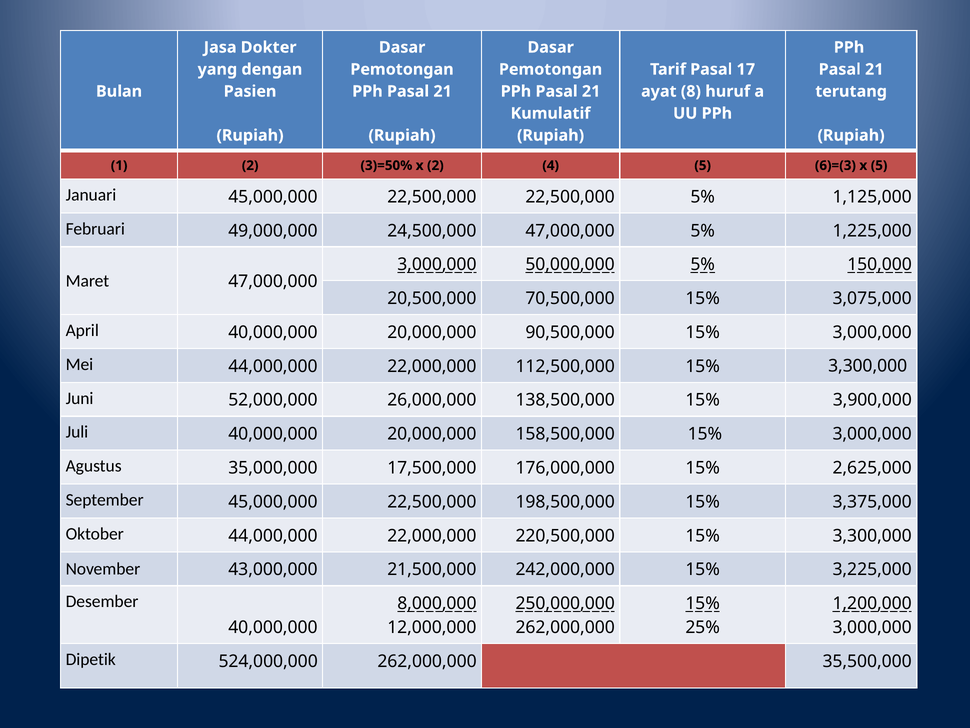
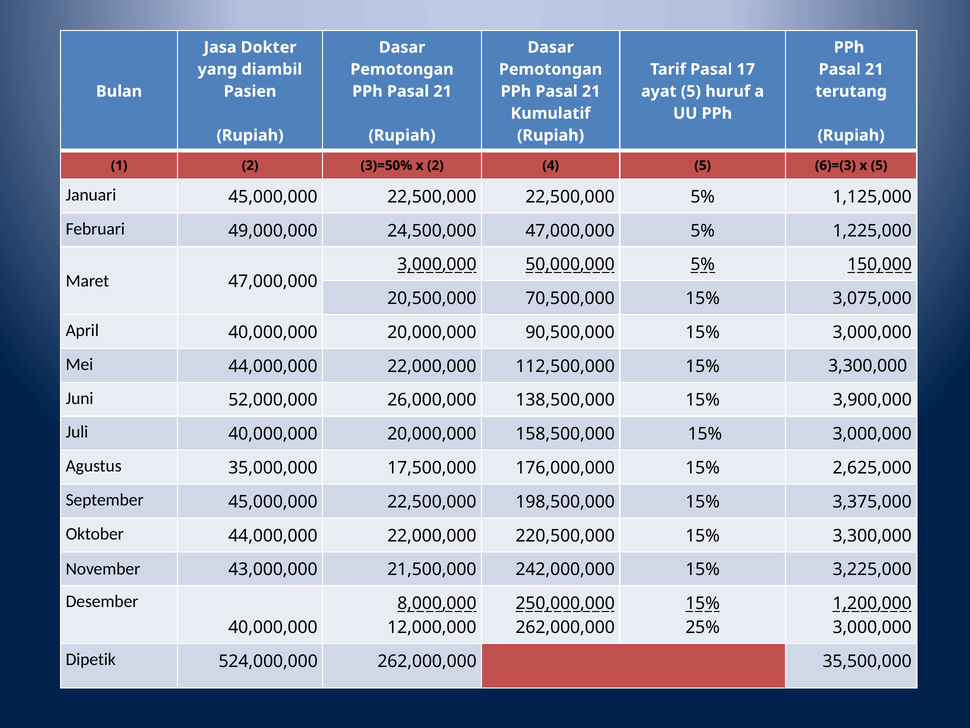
dengan: dengan -> diambil (272, 69)
ayat 8: 8 -> 5 (691, 91)
